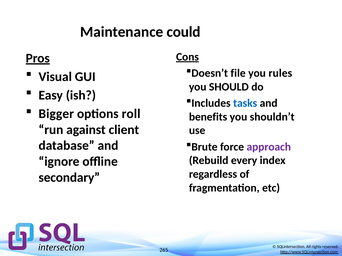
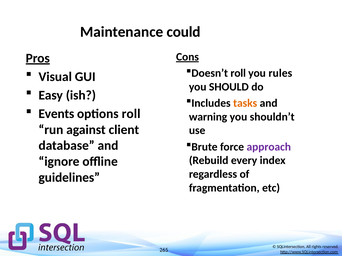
Doesn’t file: file -> roll (238, 73)
tasks colour: blue -> orange (245, 103)
Bigger: Bigger -> Events (56, 114)
benefits: benefits -> warning (208, 117)
secondary: secondary -> guidelines (69, 178)
